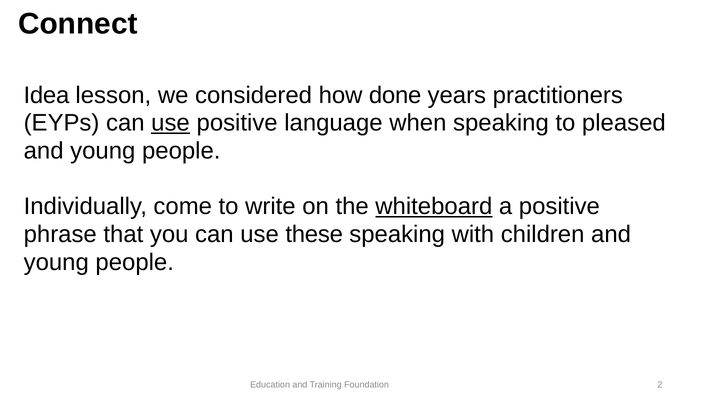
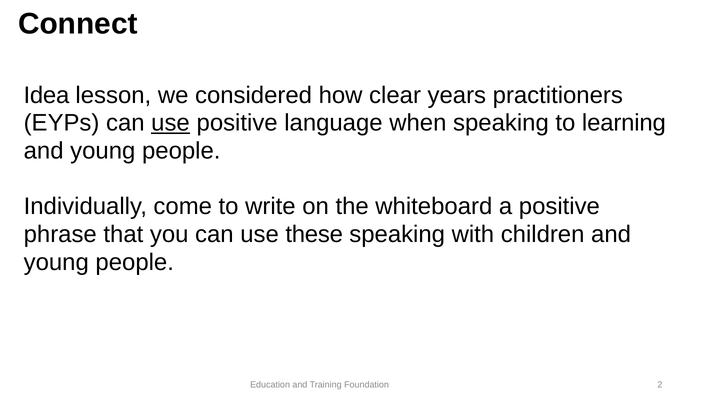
done: done -> clear (395, 95)
pleased: pleased -> learning (624, 123)
whiteboard underline: present -> none (434, 207)
